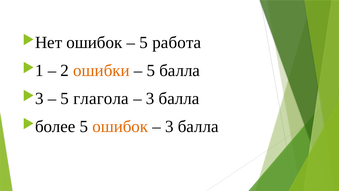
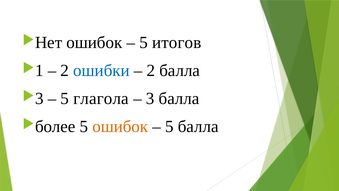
работа: работа -> итогов (177, 42)
ошибки colour: orange -> blue (101, 70)
5: 5 -> 2 (151, 70)
3: 3 -> 5 (169, 126)
